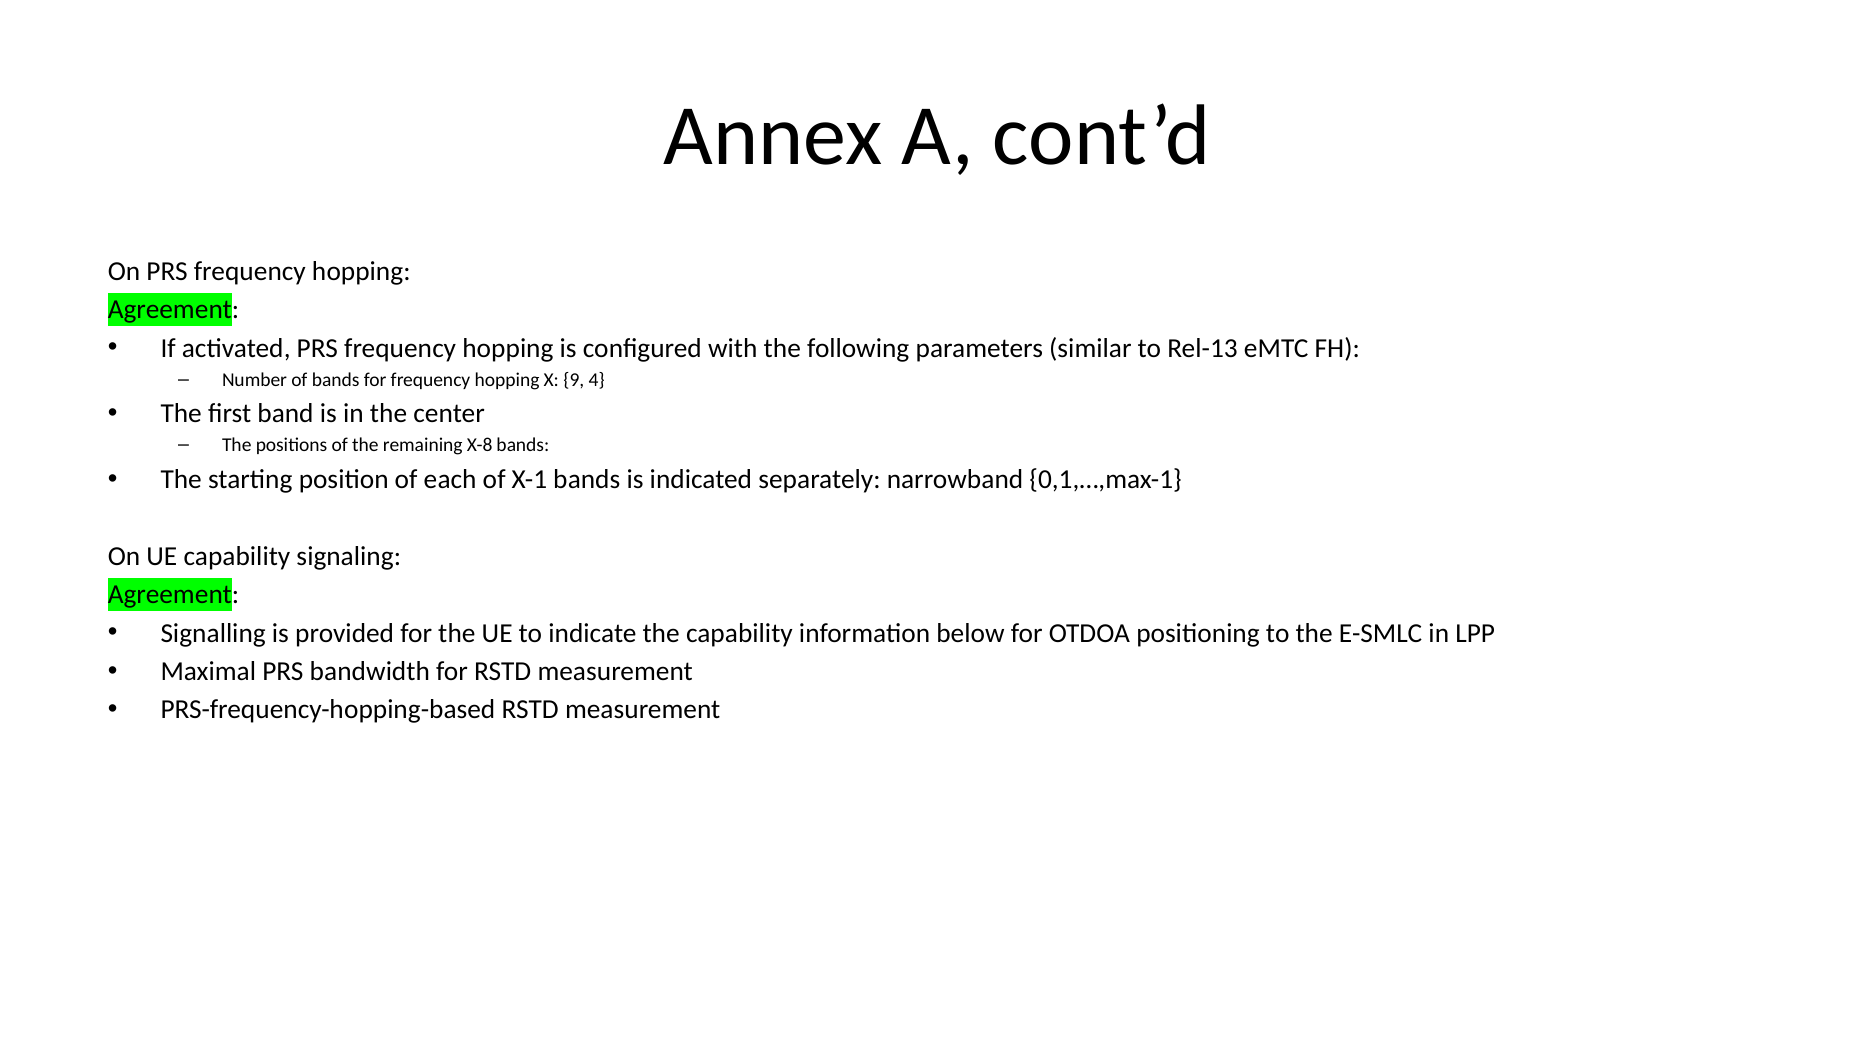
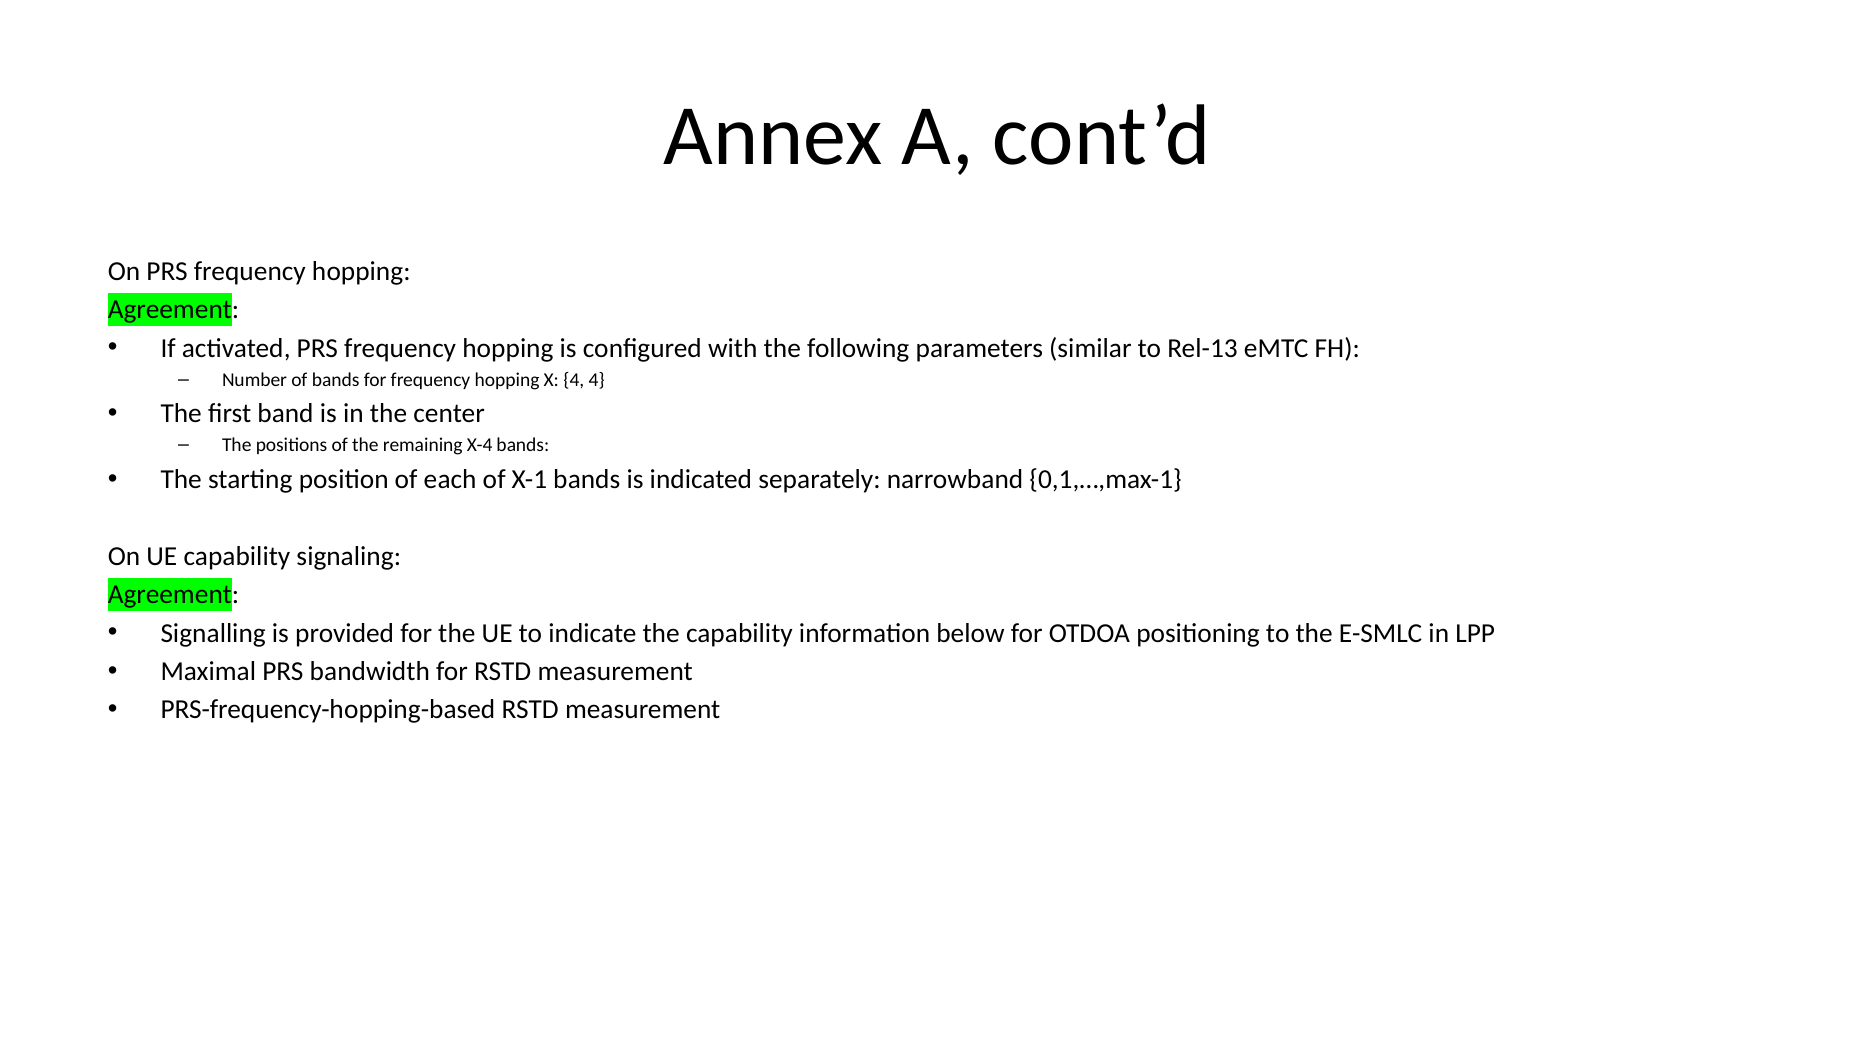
X 9: 9 -> 4 (574, 380)
X-8: X-8 -> X-4 (480, 445)
